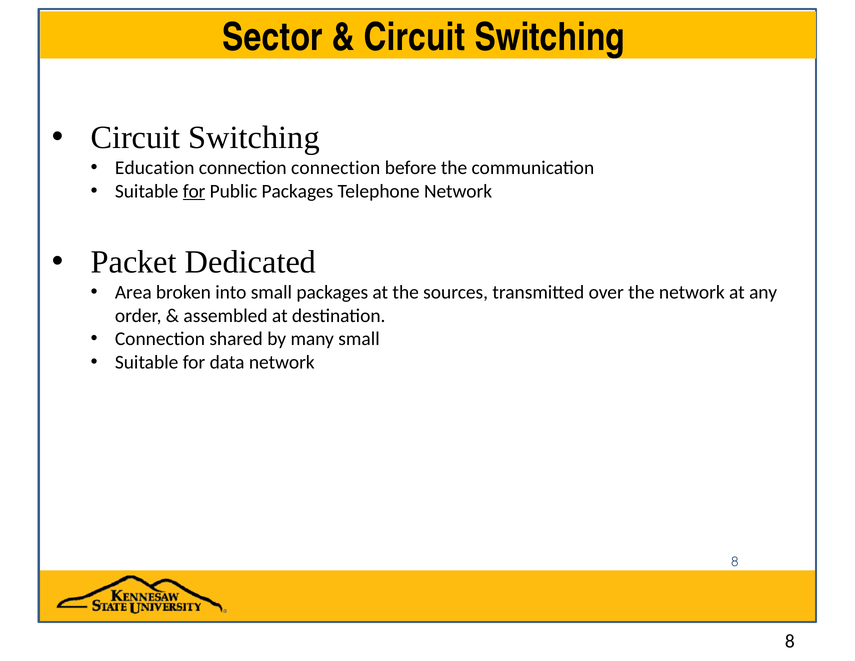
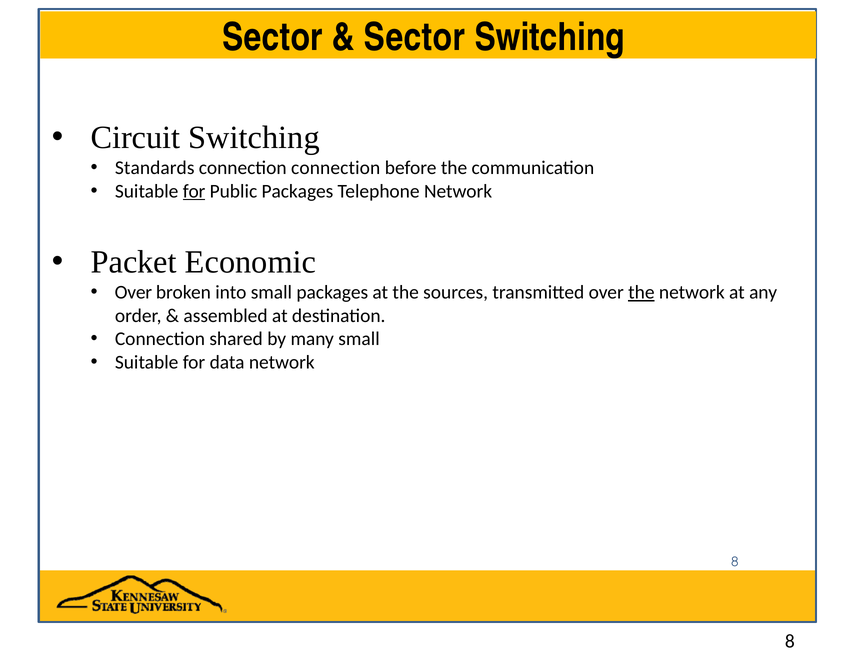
Circuit: Circuit -> Sector (414, 37)
Education: Education -> Standards (155, 168)
Dedicated: Dedicated -> Economic (251, 262)
Area: Area -> Over (133, 292)
the underline: none -> present (641, 292)
